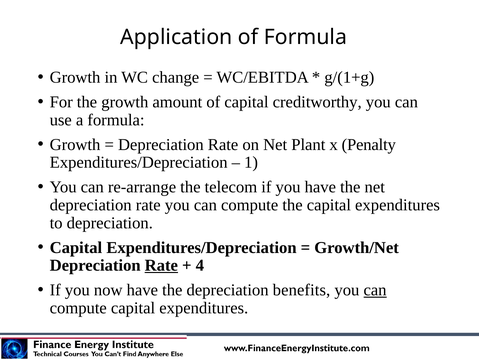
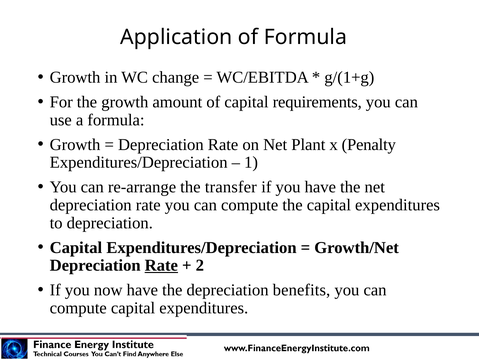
creditworthy: creditworthy -> requirements (317, 102)
telecom: telecom -> transfer (231, 187)
4: 4 -> 2 (200, 266)
can underline: present -> none (375, 290)
